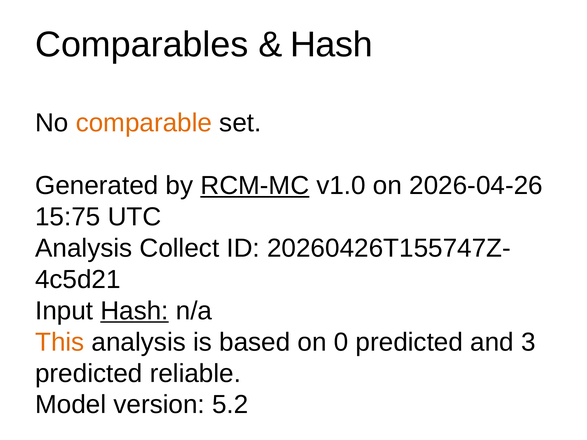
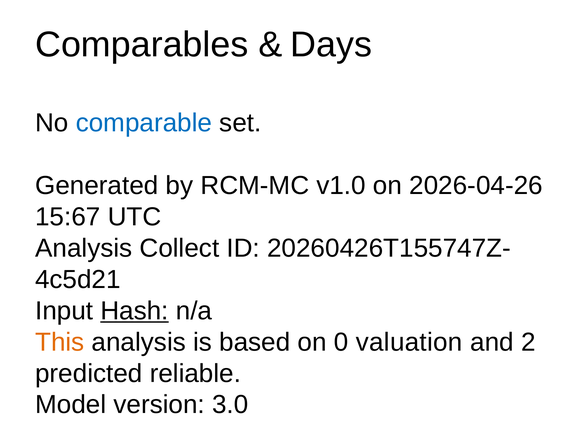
Hash: Hash -> Days (331, 45)
comparable colour: orange -> blue (144, 123)
RCM-MC underline: present -> none (255, 186)
15:75: 15:75 -> 15:67 (68, 217)
0 predicted: predicted -> valuation (409, 342)
3: 3 -> 2 (528, 342)
5.2: 5.2 -> 3.0 (230, 405)
